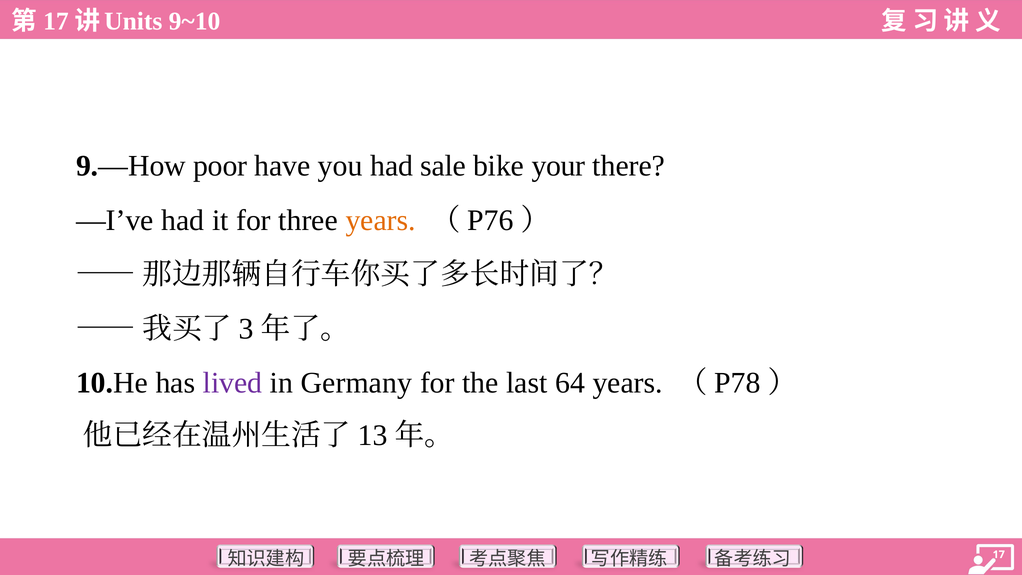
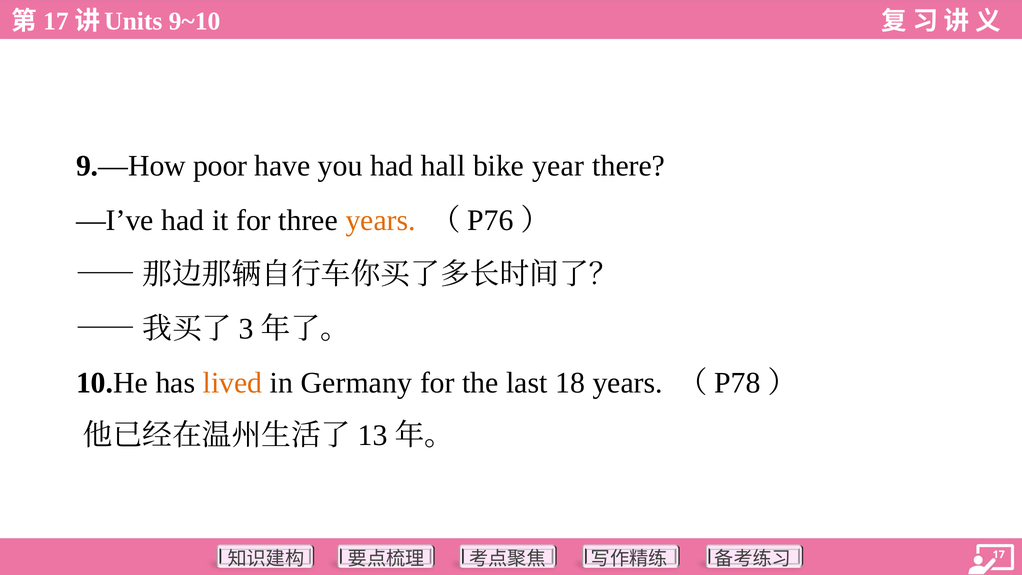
sale: sale -> hall (443, 166)
your: your -> year (558, 166)
lived colour: purple -> orange (233, 383)
64: 64 -> 18 (570, 383)
